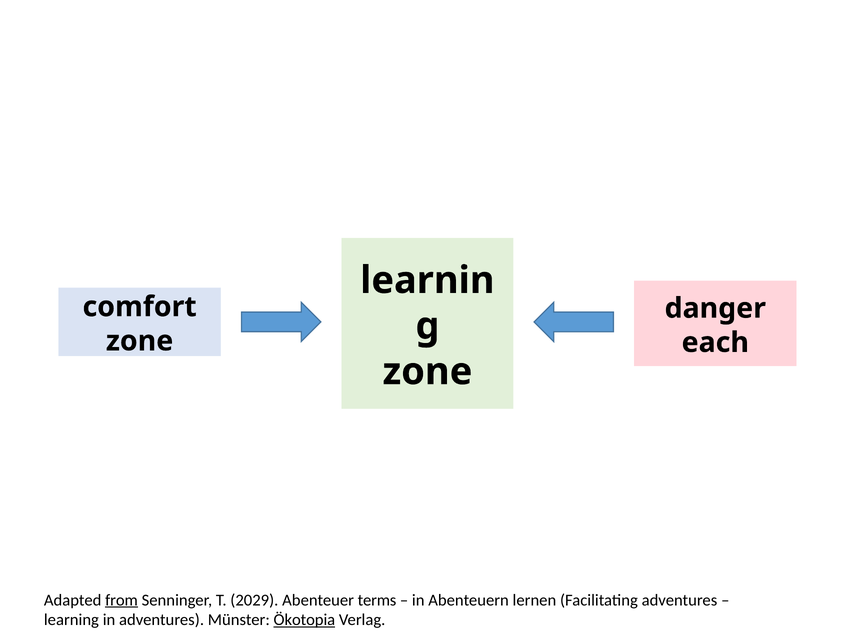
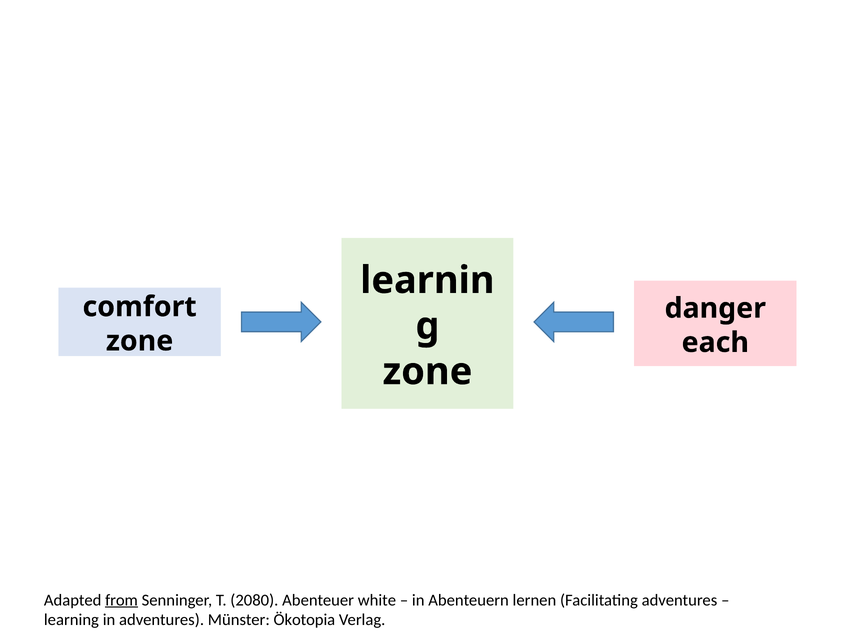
2029: 2029 -> 2080 (254, 600)
terms: terms -> white (377, 600)
Ökotopia underline: present -> none (304, 620)
